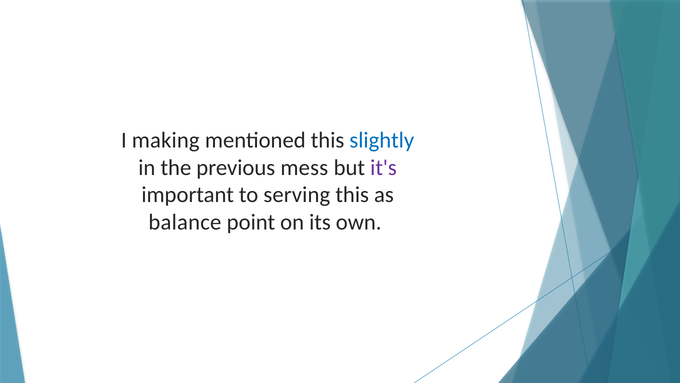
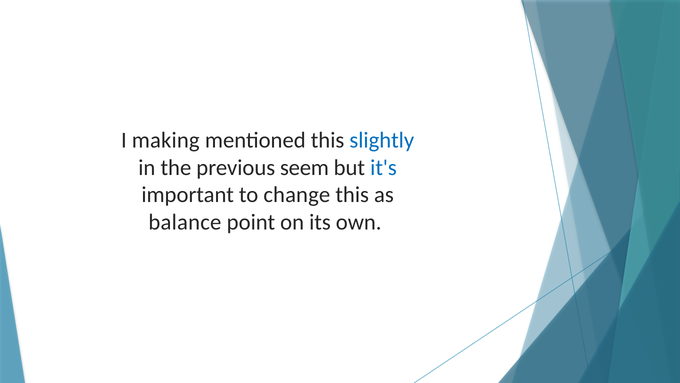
mess: mess -> seem (304, 167)
it's colour: purple -> blue (384, 167)
serving: serving -> change (297, 195)
